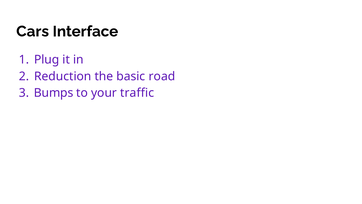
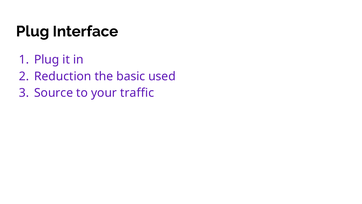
Cars: Cars -> Plug (33, 31)
road: road -> used (162, 76)
Bumps: Bumps -> Source (54, 93)
